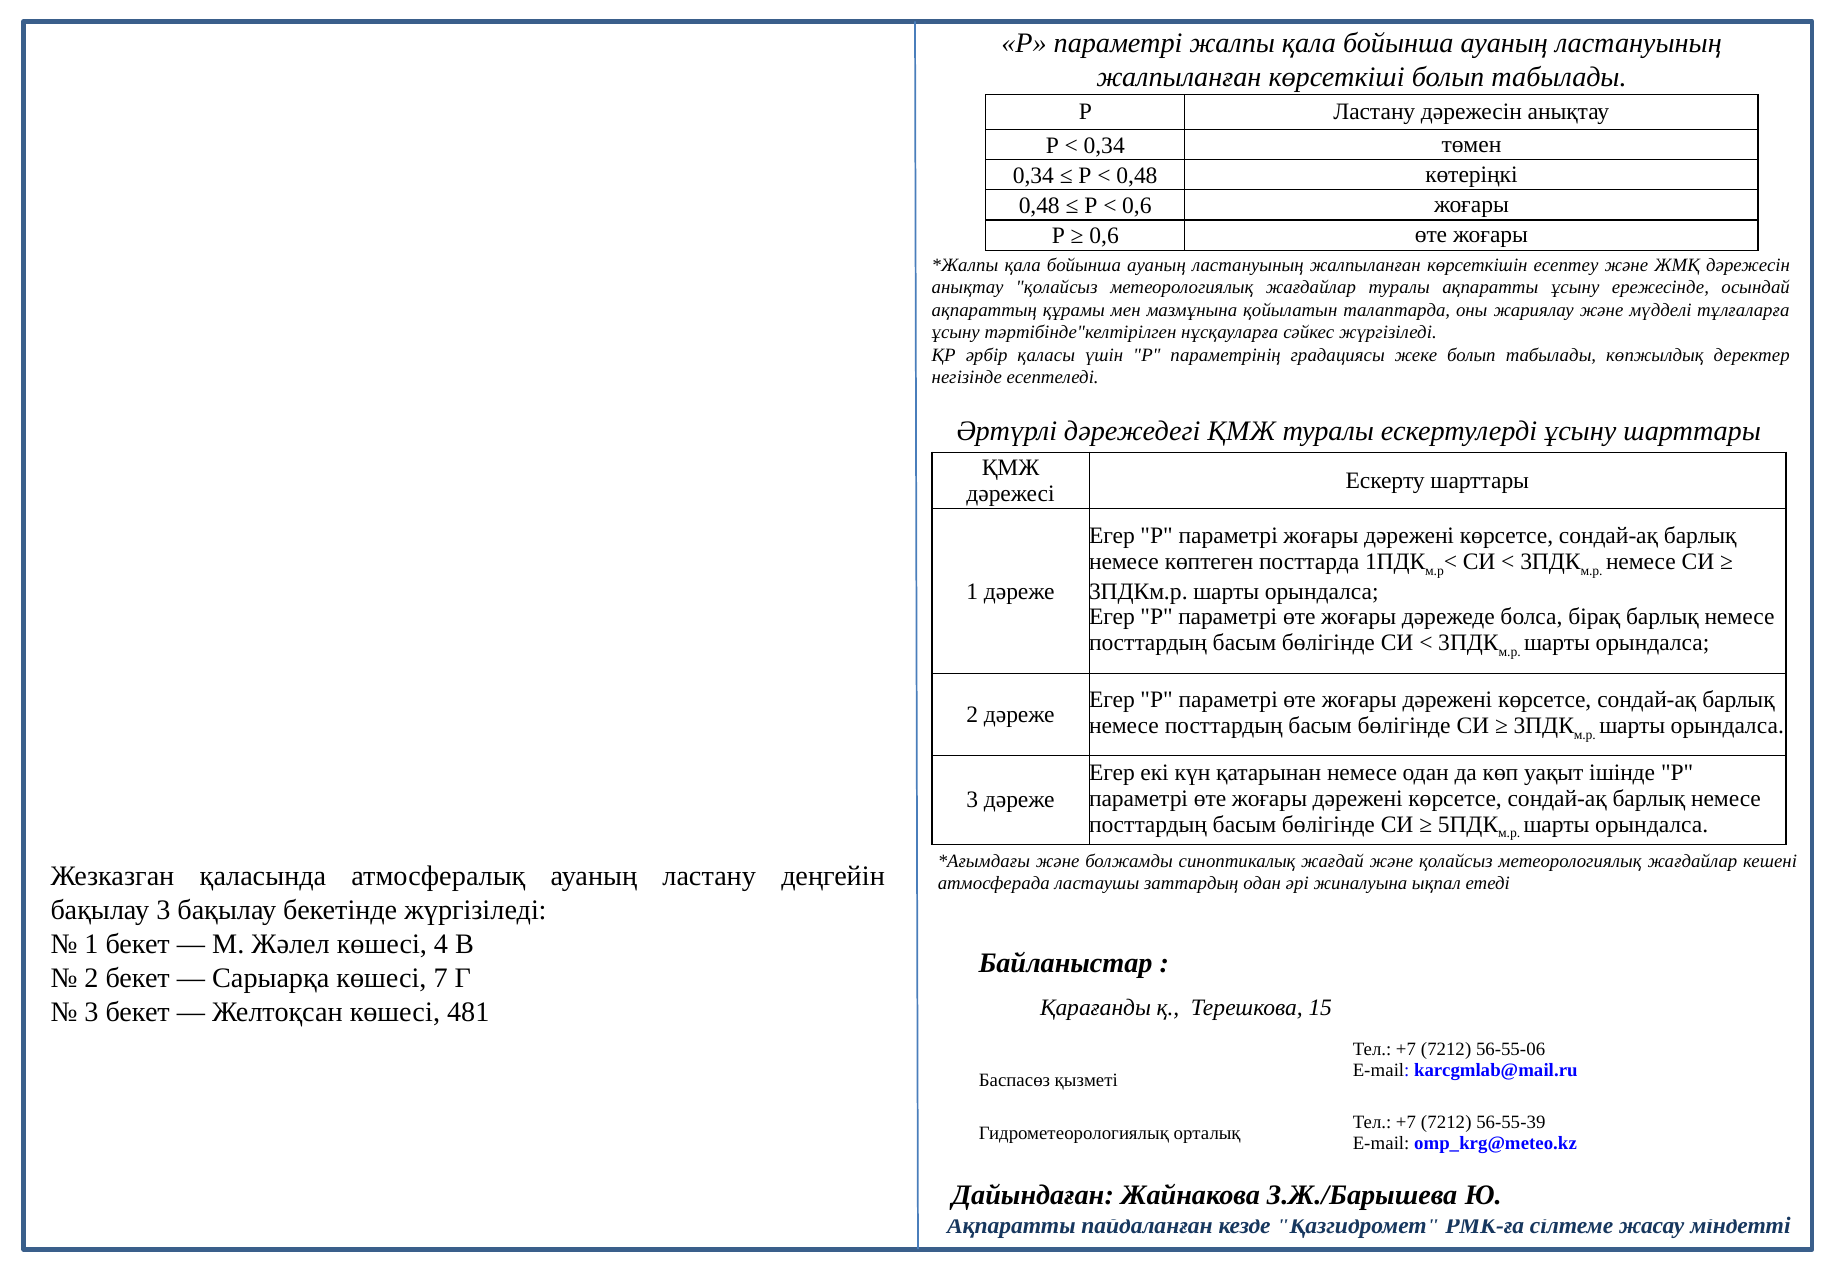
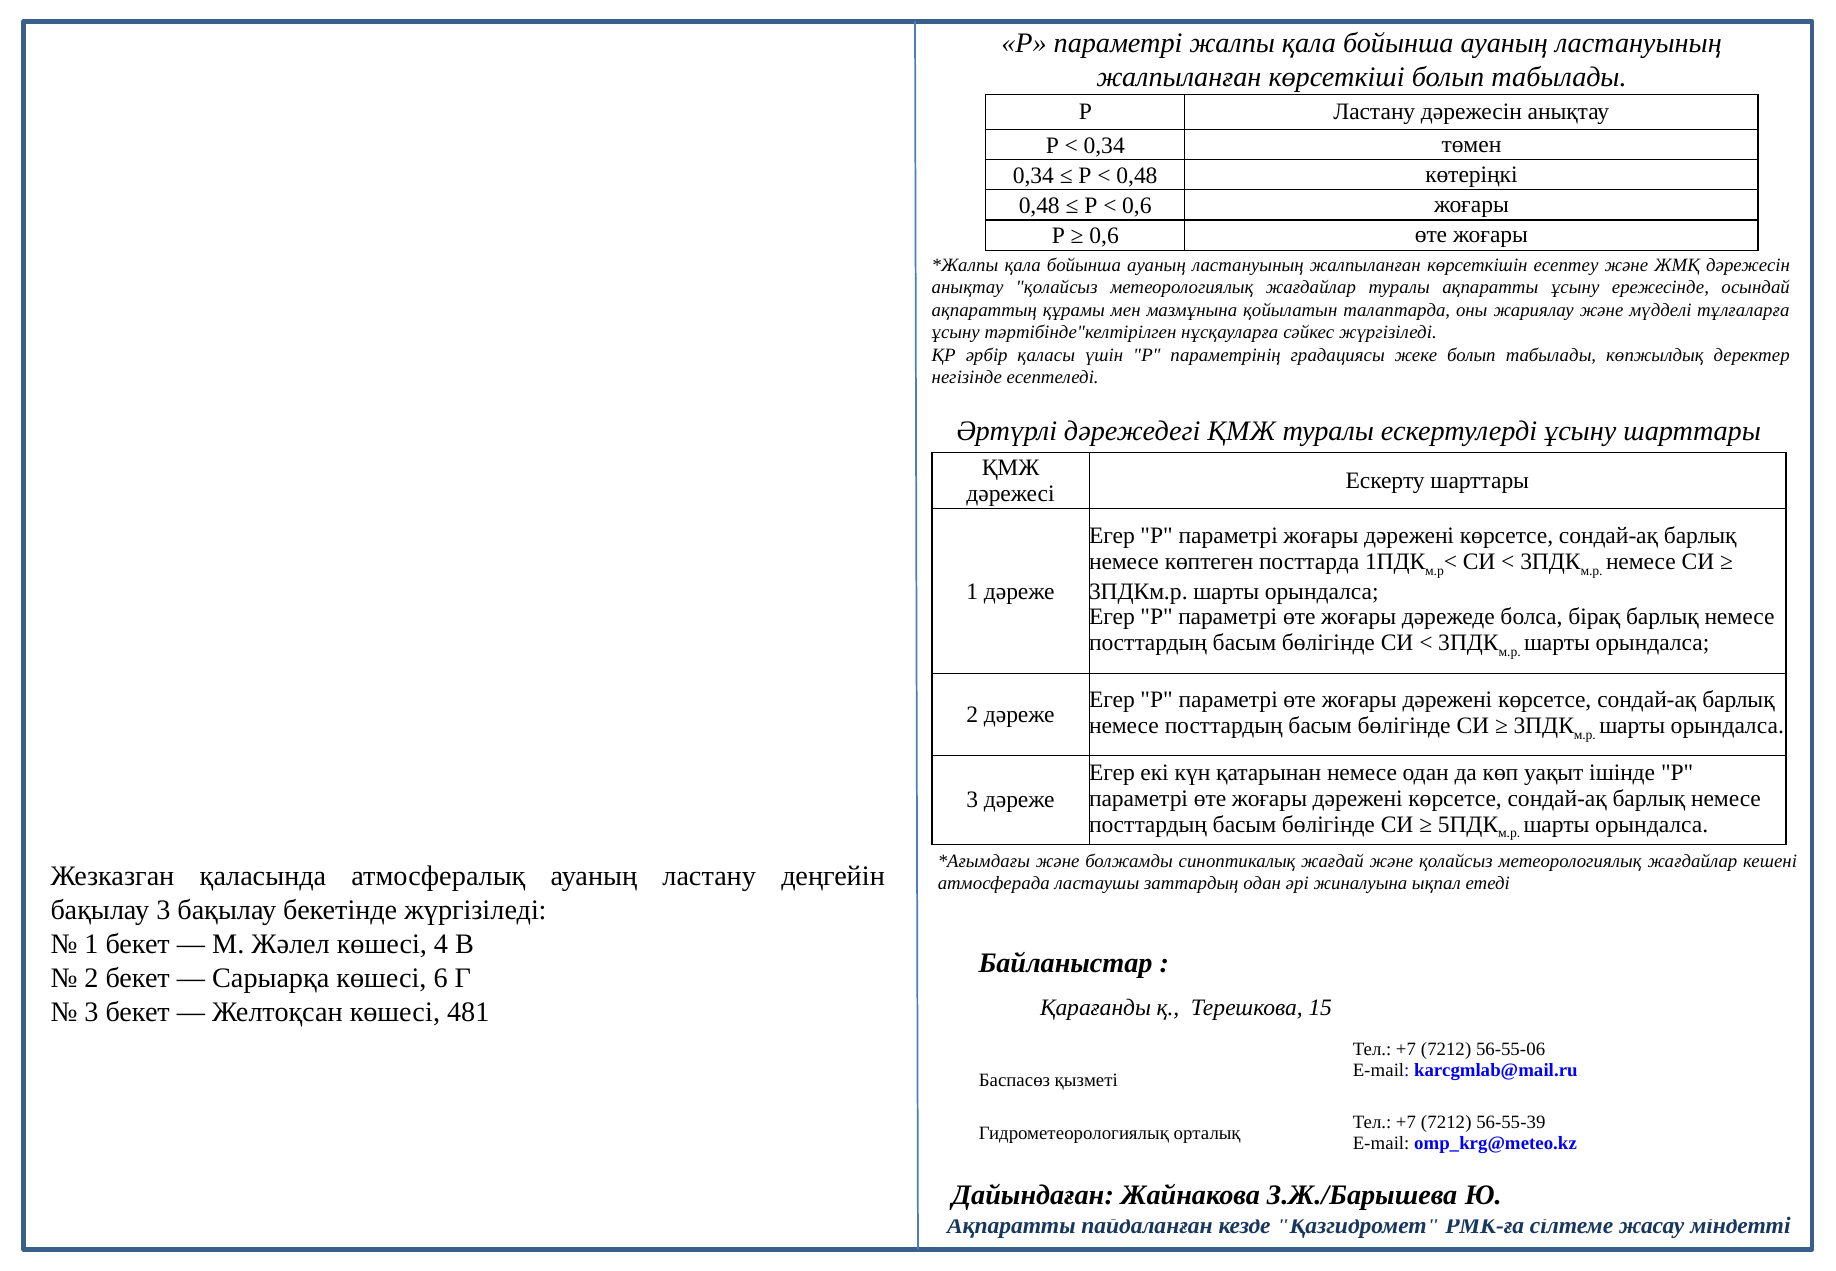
7: 7 -> 6 (441, 978)
